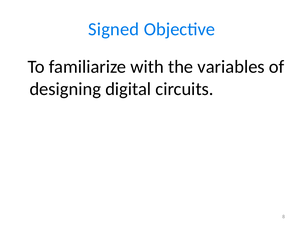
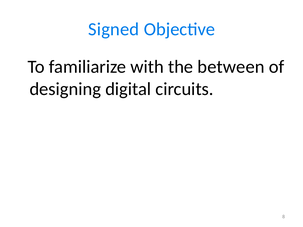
variables: variables -> between (231, 67)
